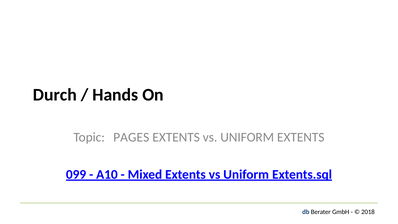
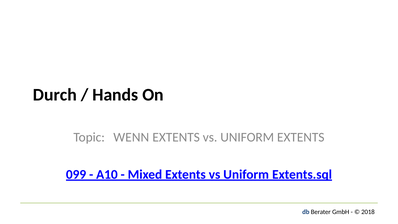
PAGES: PAGES -> WENN (131, 137)
